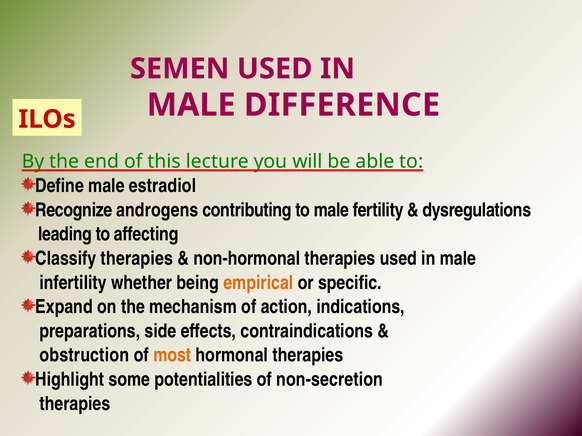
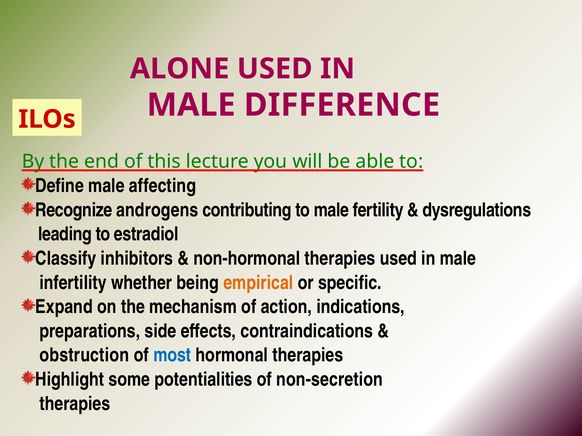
SEMEN: SEMEN -> ALONE (180, 69)
estradiol: estradiol -> affecting (163, 186)
affecting: affecting -> estradiol (146, 234)
Classify therapies: therapies -> inhibitors (137, 259)
most colour: orange -> blue (172, 356)
